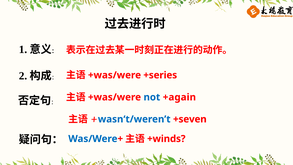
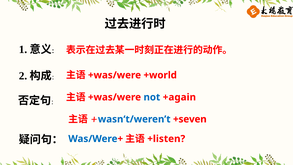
+series: +series -> +world (160, 75)
+winds: +winds -> +listen (166, 139)
